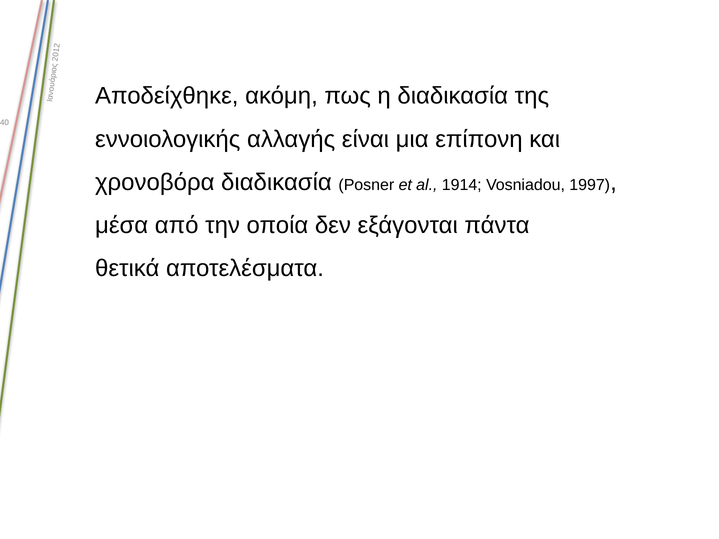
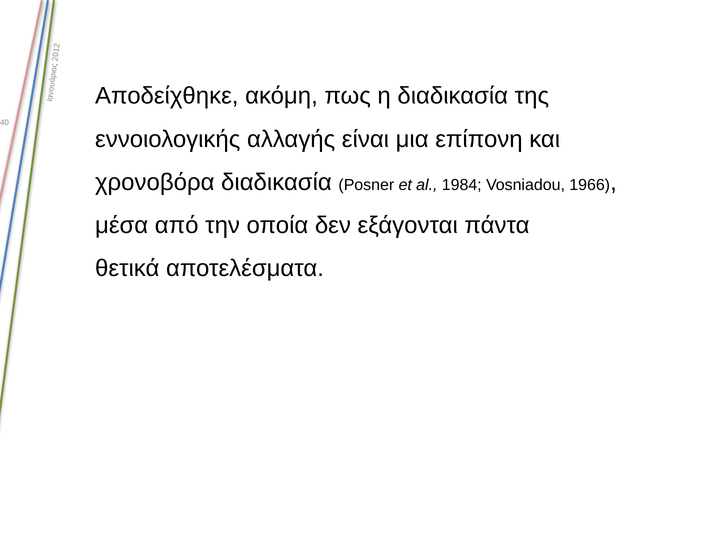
1914: 1914 -> 1984 (462, 185)
1997: 1997 -> 1966 (590, 185)
